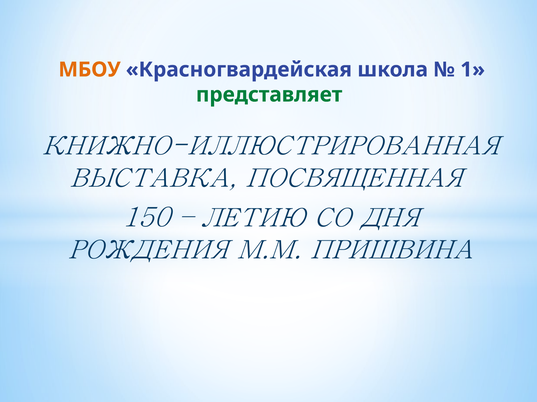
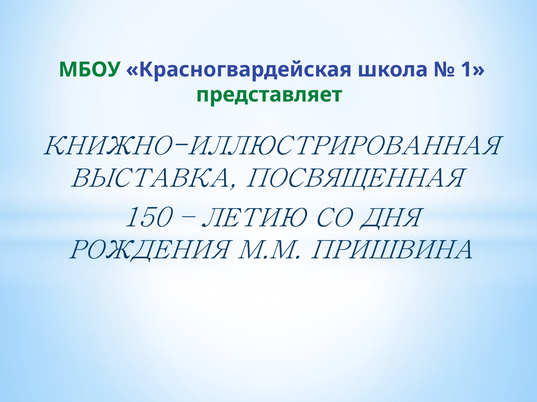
МБОУ colour: orange -> green (90, 70)
